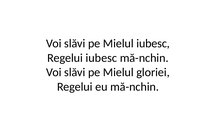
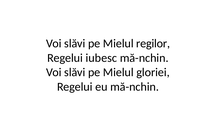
Mielul iubesc: iubesc -> regilor (153, 43)
